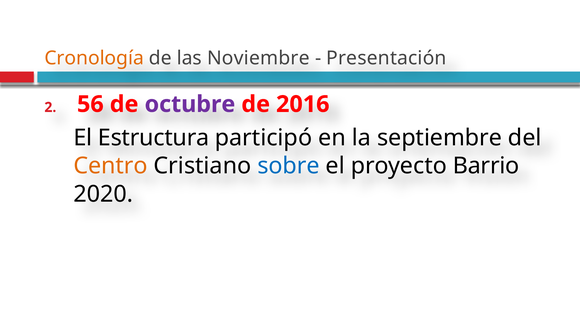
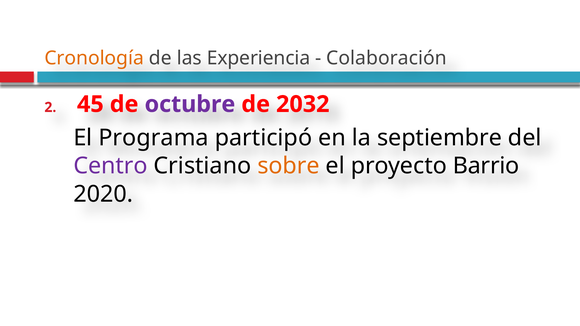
Noviembre: Noviembre -> Experiencia (259, 58)
Presentación: Presentación -> Colaboración (387, 58)
56: 56 -> 45 (90, 104)
2016: 2016 -> 2032 (303, 104)
Estructura: Estructura -> Programa (154, 138)
Centro colour: orange -> purple (110, 166)
sobre colour: blue -> orange (288, 166)
